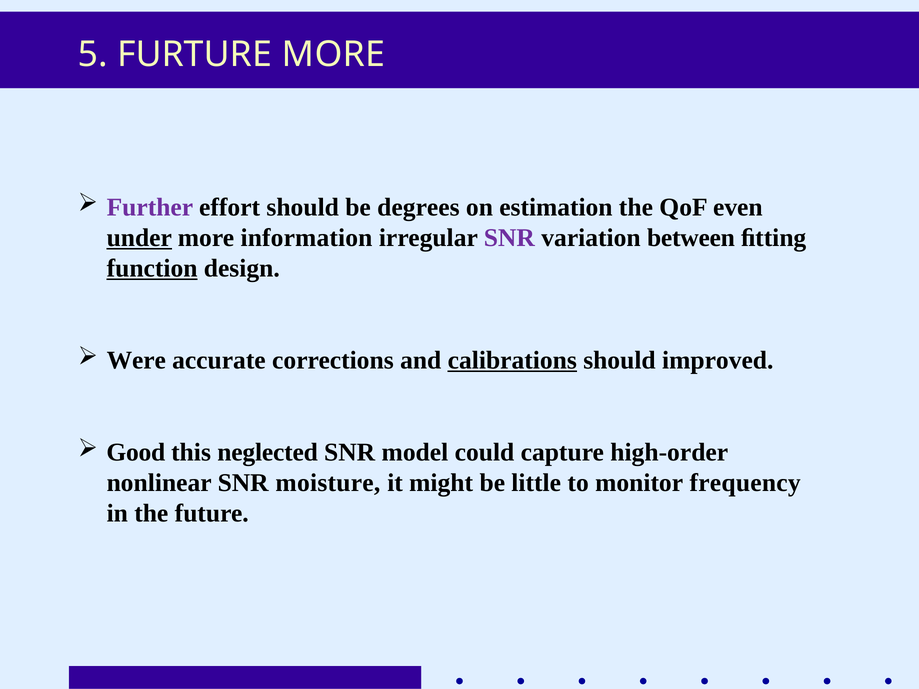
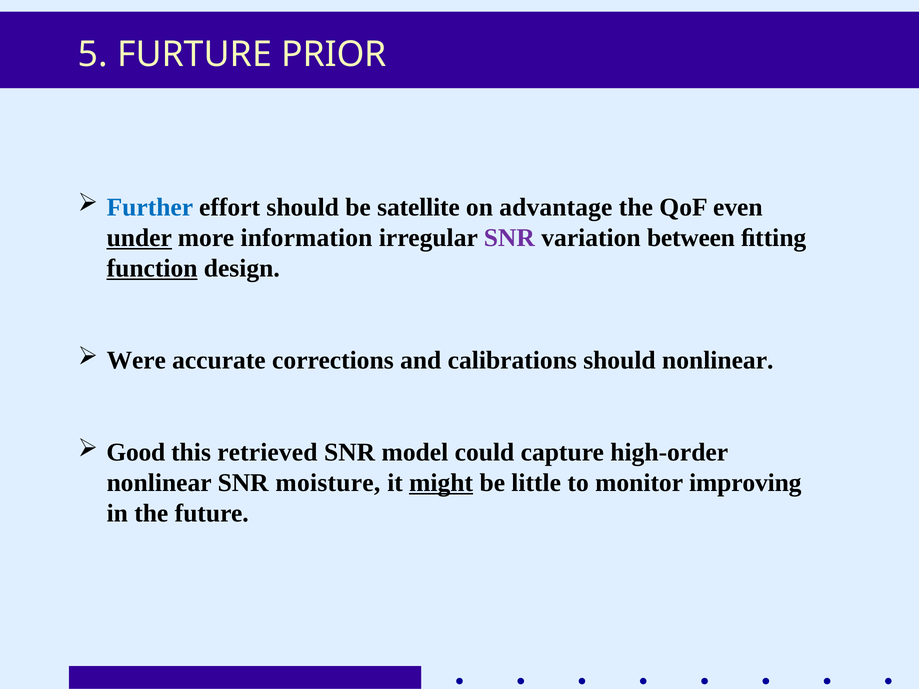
FURTURE MORE: MORE -> PRIOR (334, 54)
Further colour: purple -> blue (150, 207)
degrees: degrees -> satellite (419, 207)
estimation: estimation -> advantage (556, 207)
calibrations underline: present -> none (512, 360)
should improved: improved -> nonlinear (718, 360)
neglected: neglected -> retrieved (267, 452)
might underline: none -> present (441, 483)
frequency: frequency -> improving (745, 483)
